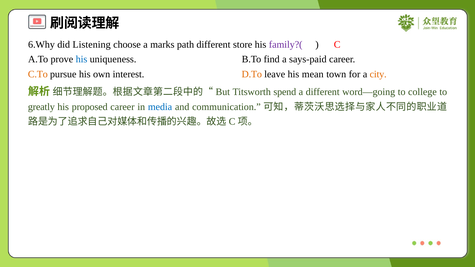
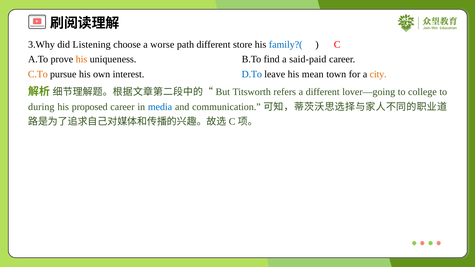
6.Why: 6.Why -> 3.Why (41, 44)
marks: marks -> worse (162, 44)
family?( colour: purple -> blue (286, 44)
his colour: blue -> orange (82, 59)
says-paid: says-paid -> said-paid (308, 59)
D.To colour: orange -> blue (252, 74)
spend: spend -> refers (285, 92)
word—going: word—going -> lover—going (369, 92)
greatly: greatly -> during (41, 107)
